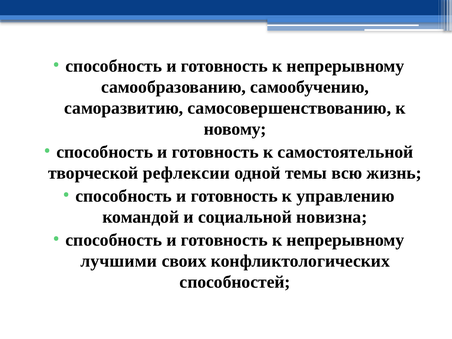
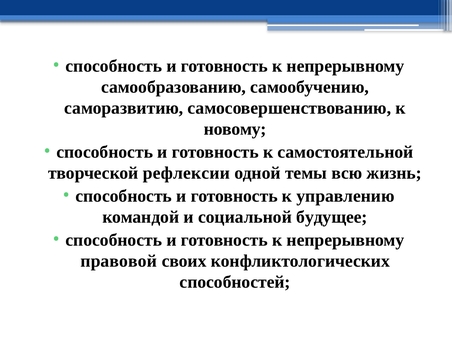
новизна: новизна -> будущее (332, 217)
лучшими: лучшими -> правовой (119, 261)
